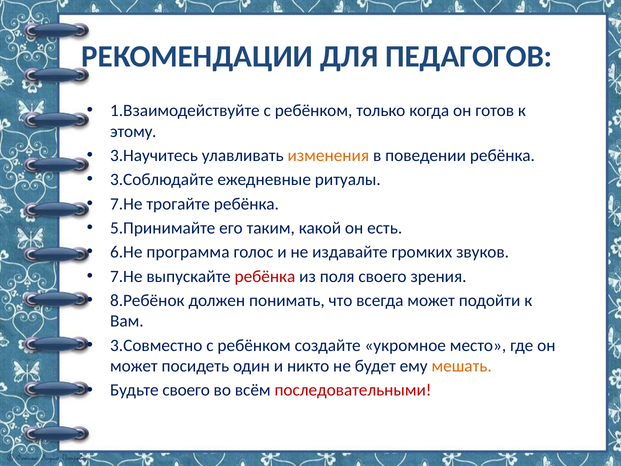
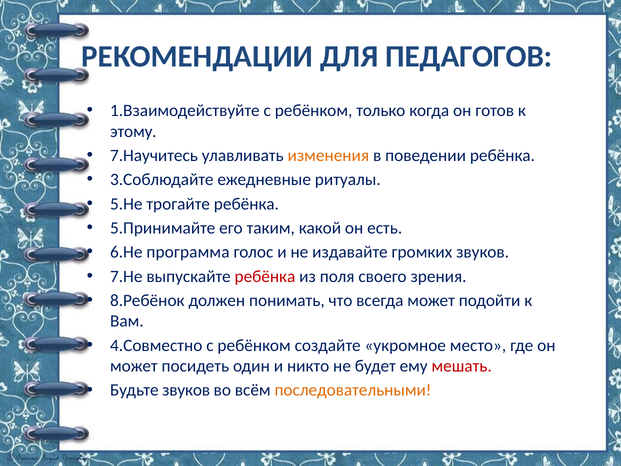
3.Научитесь: 3.Научитесь -> 7.Научитесь (154, 155)
7.Не: 7.Не -> 5.Не (126, 204)
3.Совместно: 3.Совместно -> 4.Совместно (156, 345)
мешать colour: orange -> red (462, 366)
Будьте своего: своего -> звуков (186, 390)
последовательными colour: red -> orange (353, 390)
